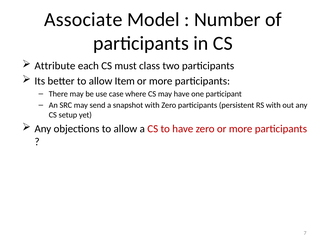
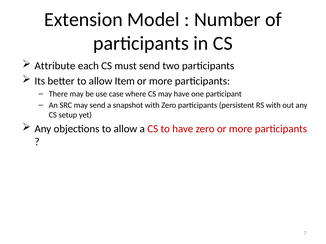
Associate: Associate -> Extension (83, 20)
must class: class -> send (150, 66)
